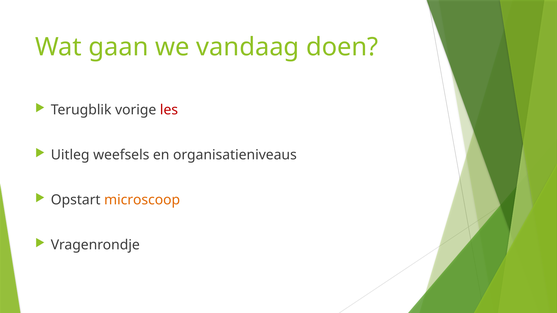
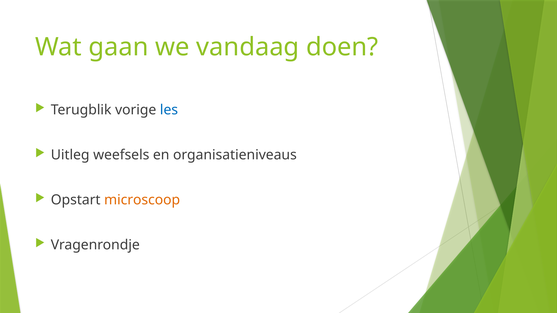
les colour: red -> blue (169, 110)
